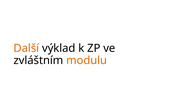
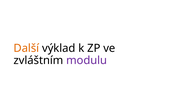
modulu colour: orange -> purple (87, 60)
